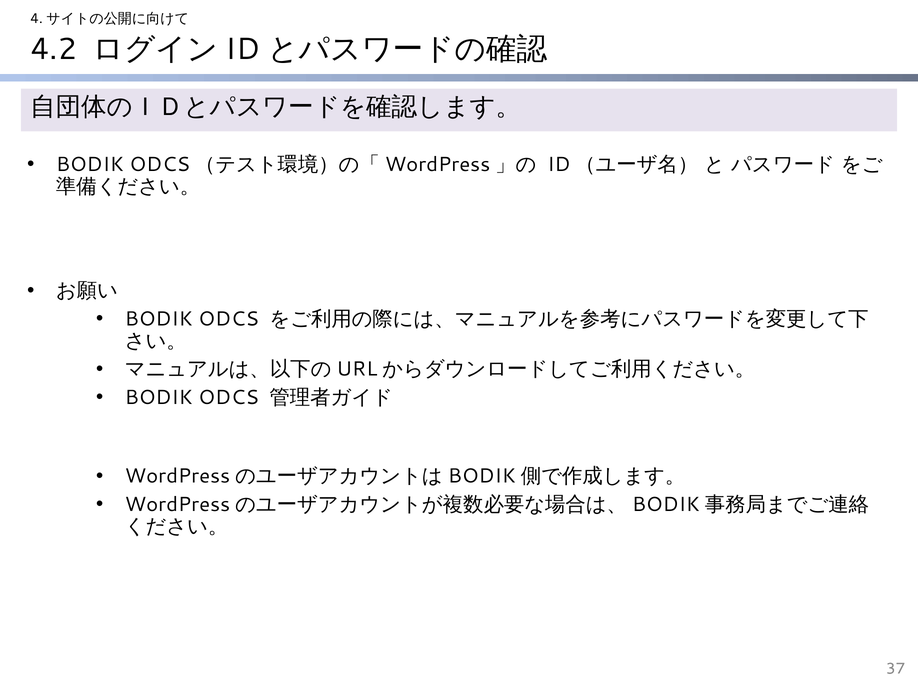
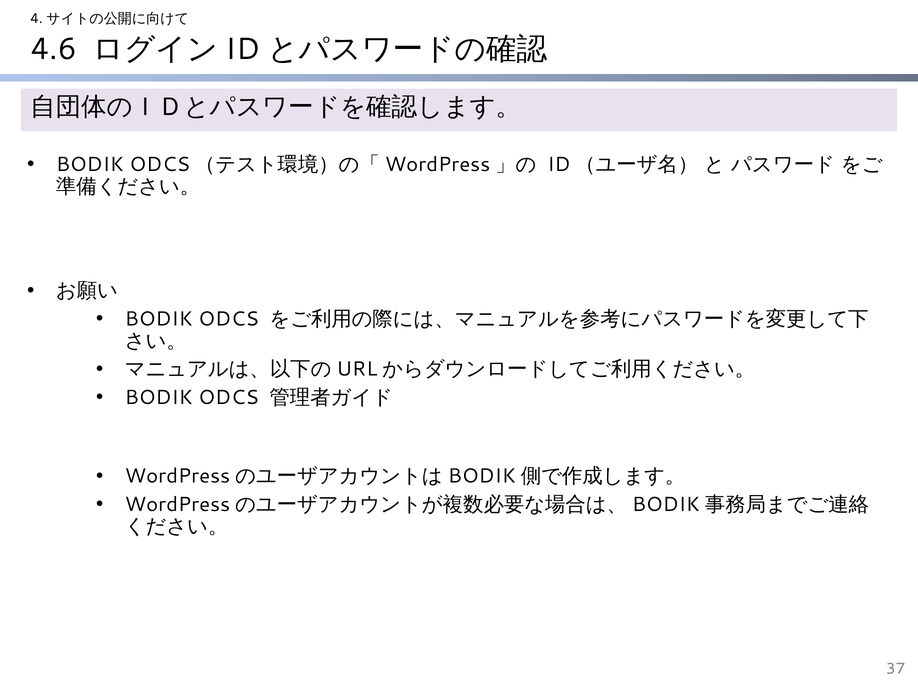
4.2: 4.2 -> 4.6 (54, 49)
